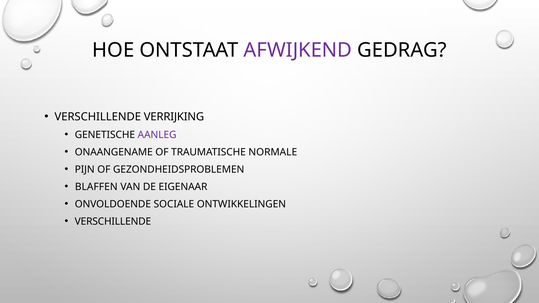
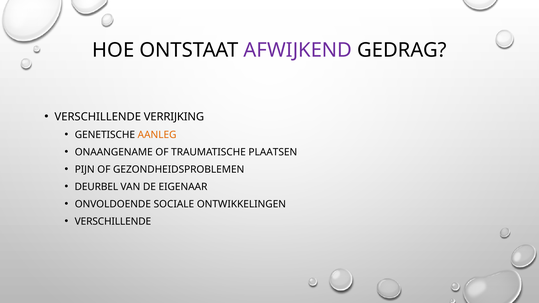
AANLEG colour: purple -> orange (157, 135)
NORMALE: NORMALE -> PLAATSEN (273, 152)
BLAFFEN: BLAFFEN -> DEURBEL (96, 187)
